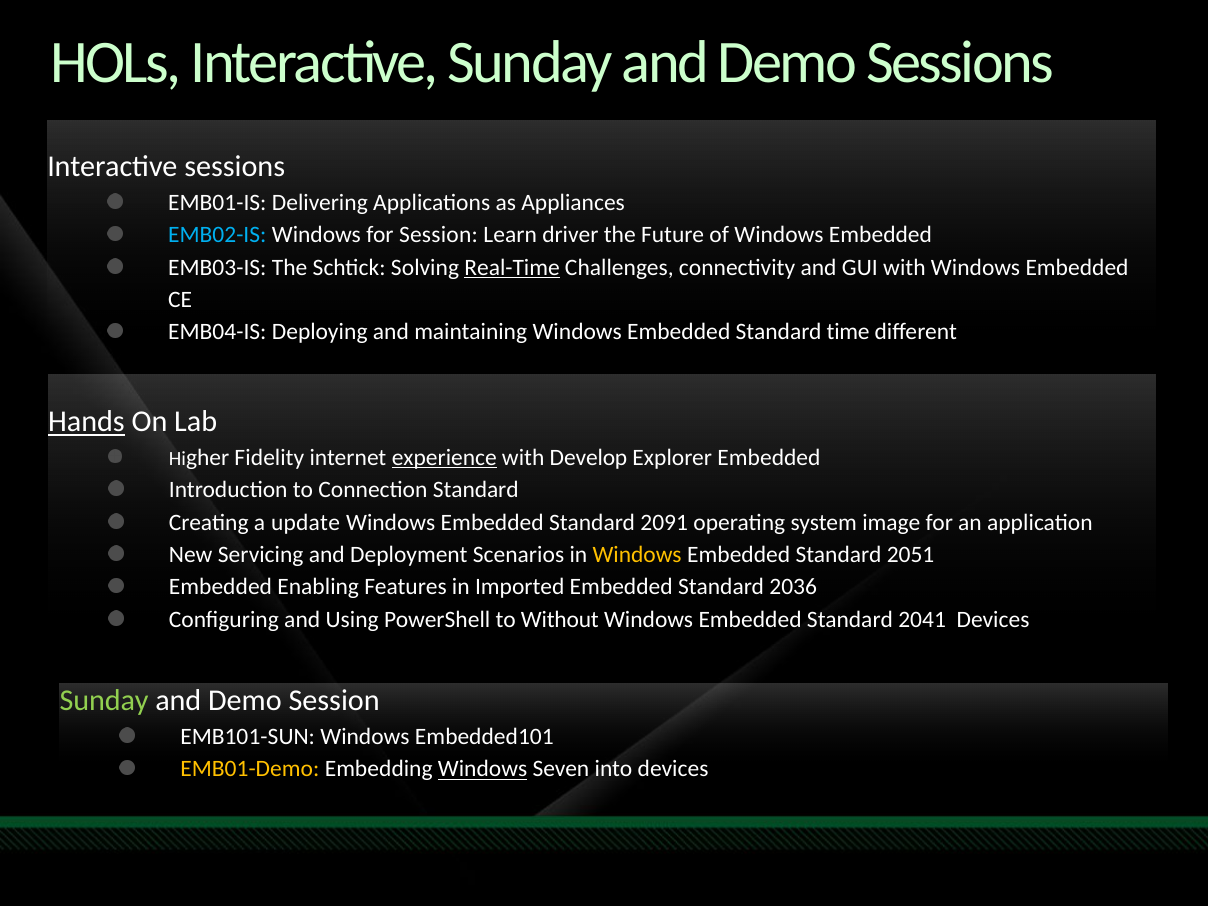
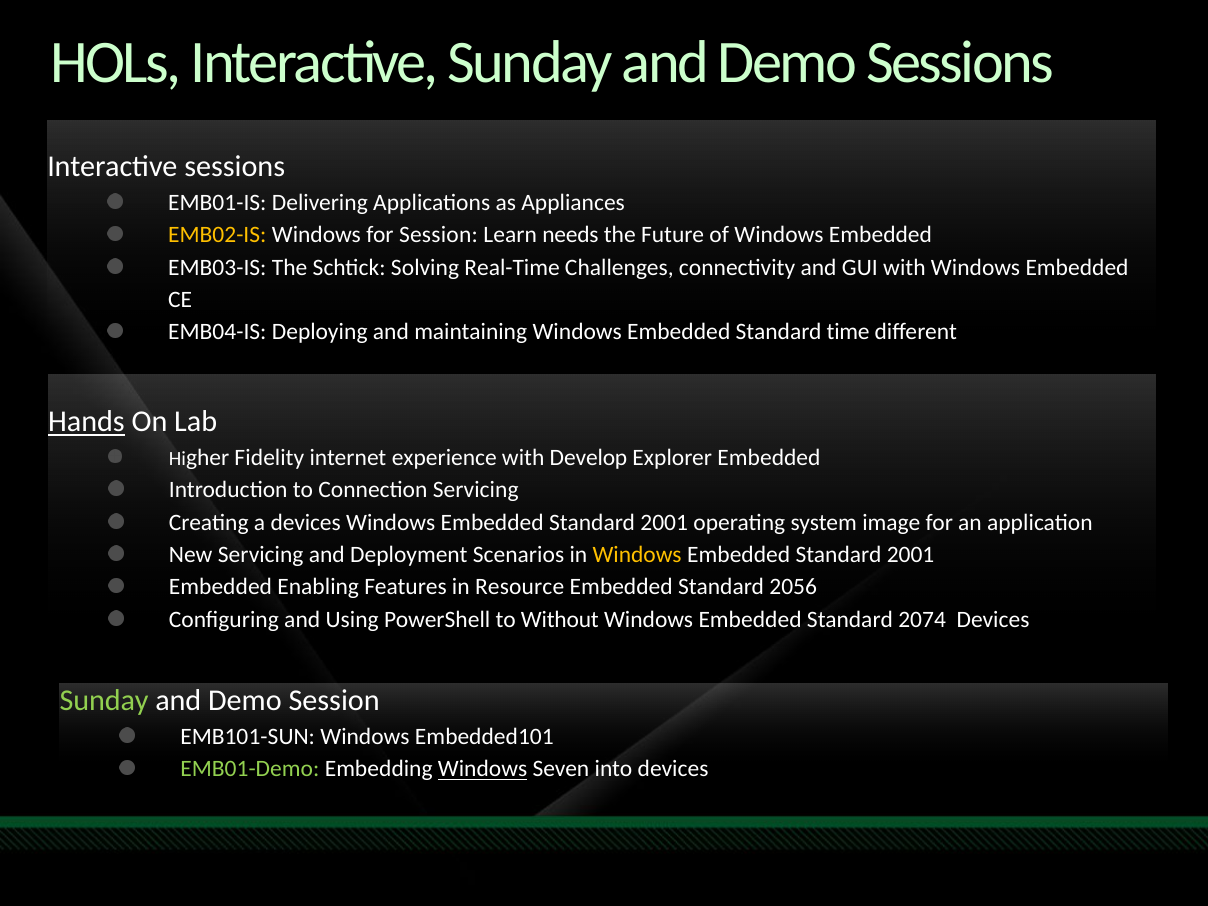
EMB02-IS colour: light blue -> yellow (217, 235)
driver: driver -> needs (570, 235)
Real-Time underline: present -> none (512, 267)
experience underline: present -> none (444, 458)
Connection Standard: Standard -> Servicing (476, 490)
a update: update -> devices (306, 522)
2091: 2091 -> 2001 (664, 522)
2051: 2051 -> 2001 (911, 555)
Imported: Imported -> Resource (520, 587)
2036: 2036 -> 2056 (793, 587)
2041: 2041 -> 2074 (922, 620)
EMB01-Demo colour: yellow -> light green (250, 769)
